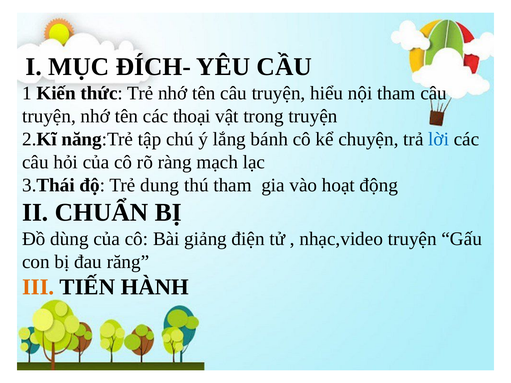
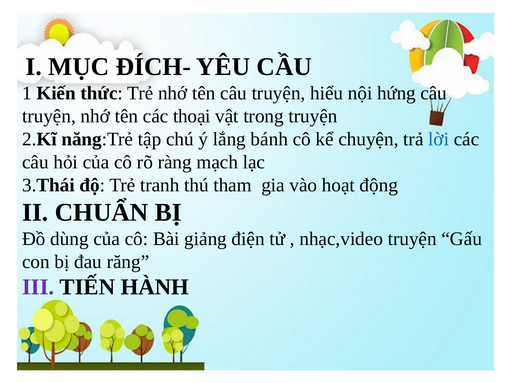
nội tham: tham -> hứng (396, 93)
dung: dung -> tranh (160, 185)
III colour: orange -> purple (38, 287)
